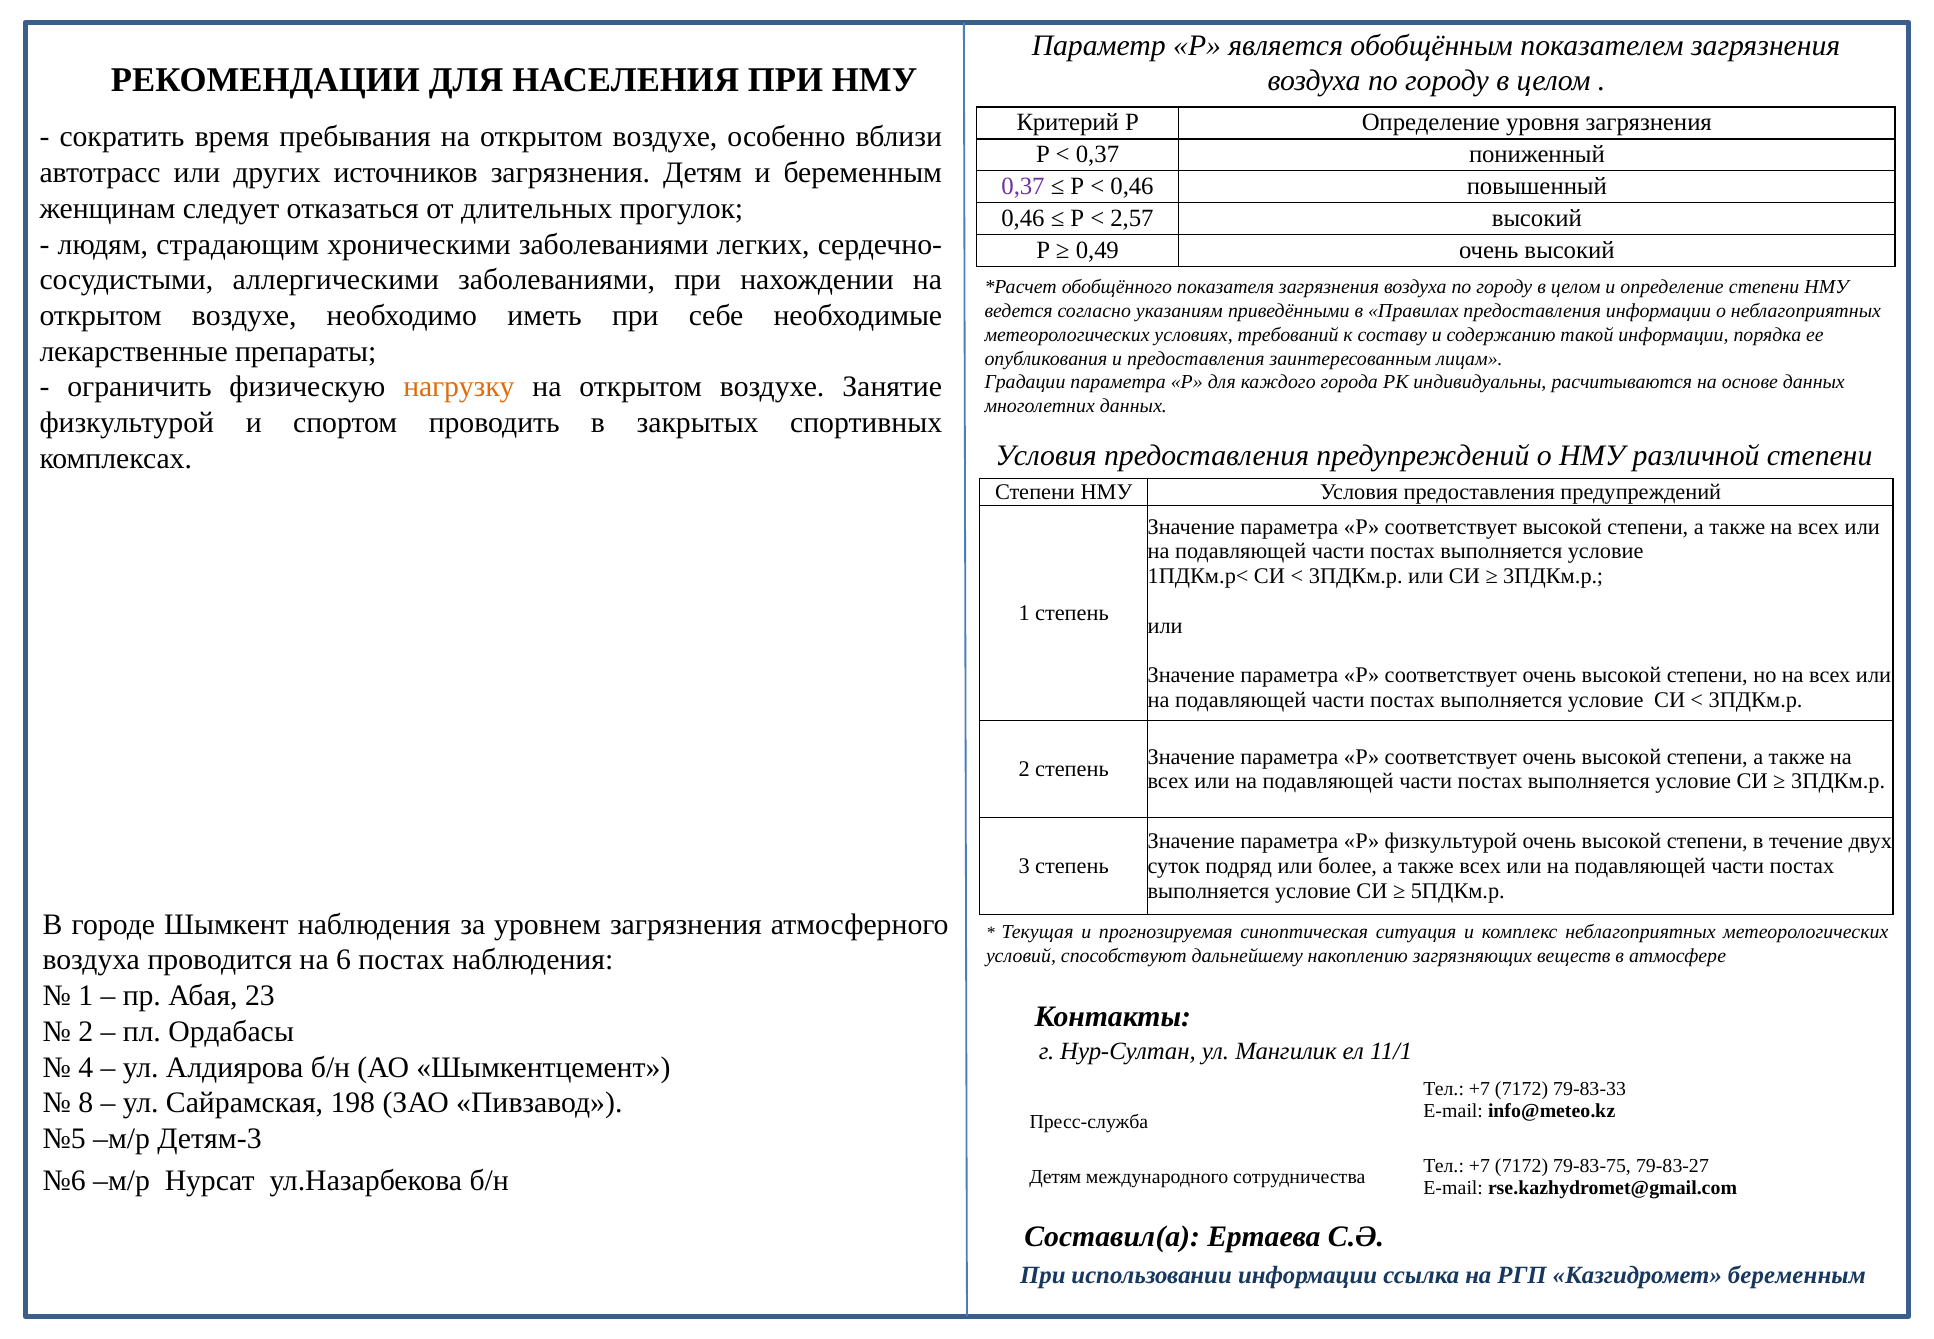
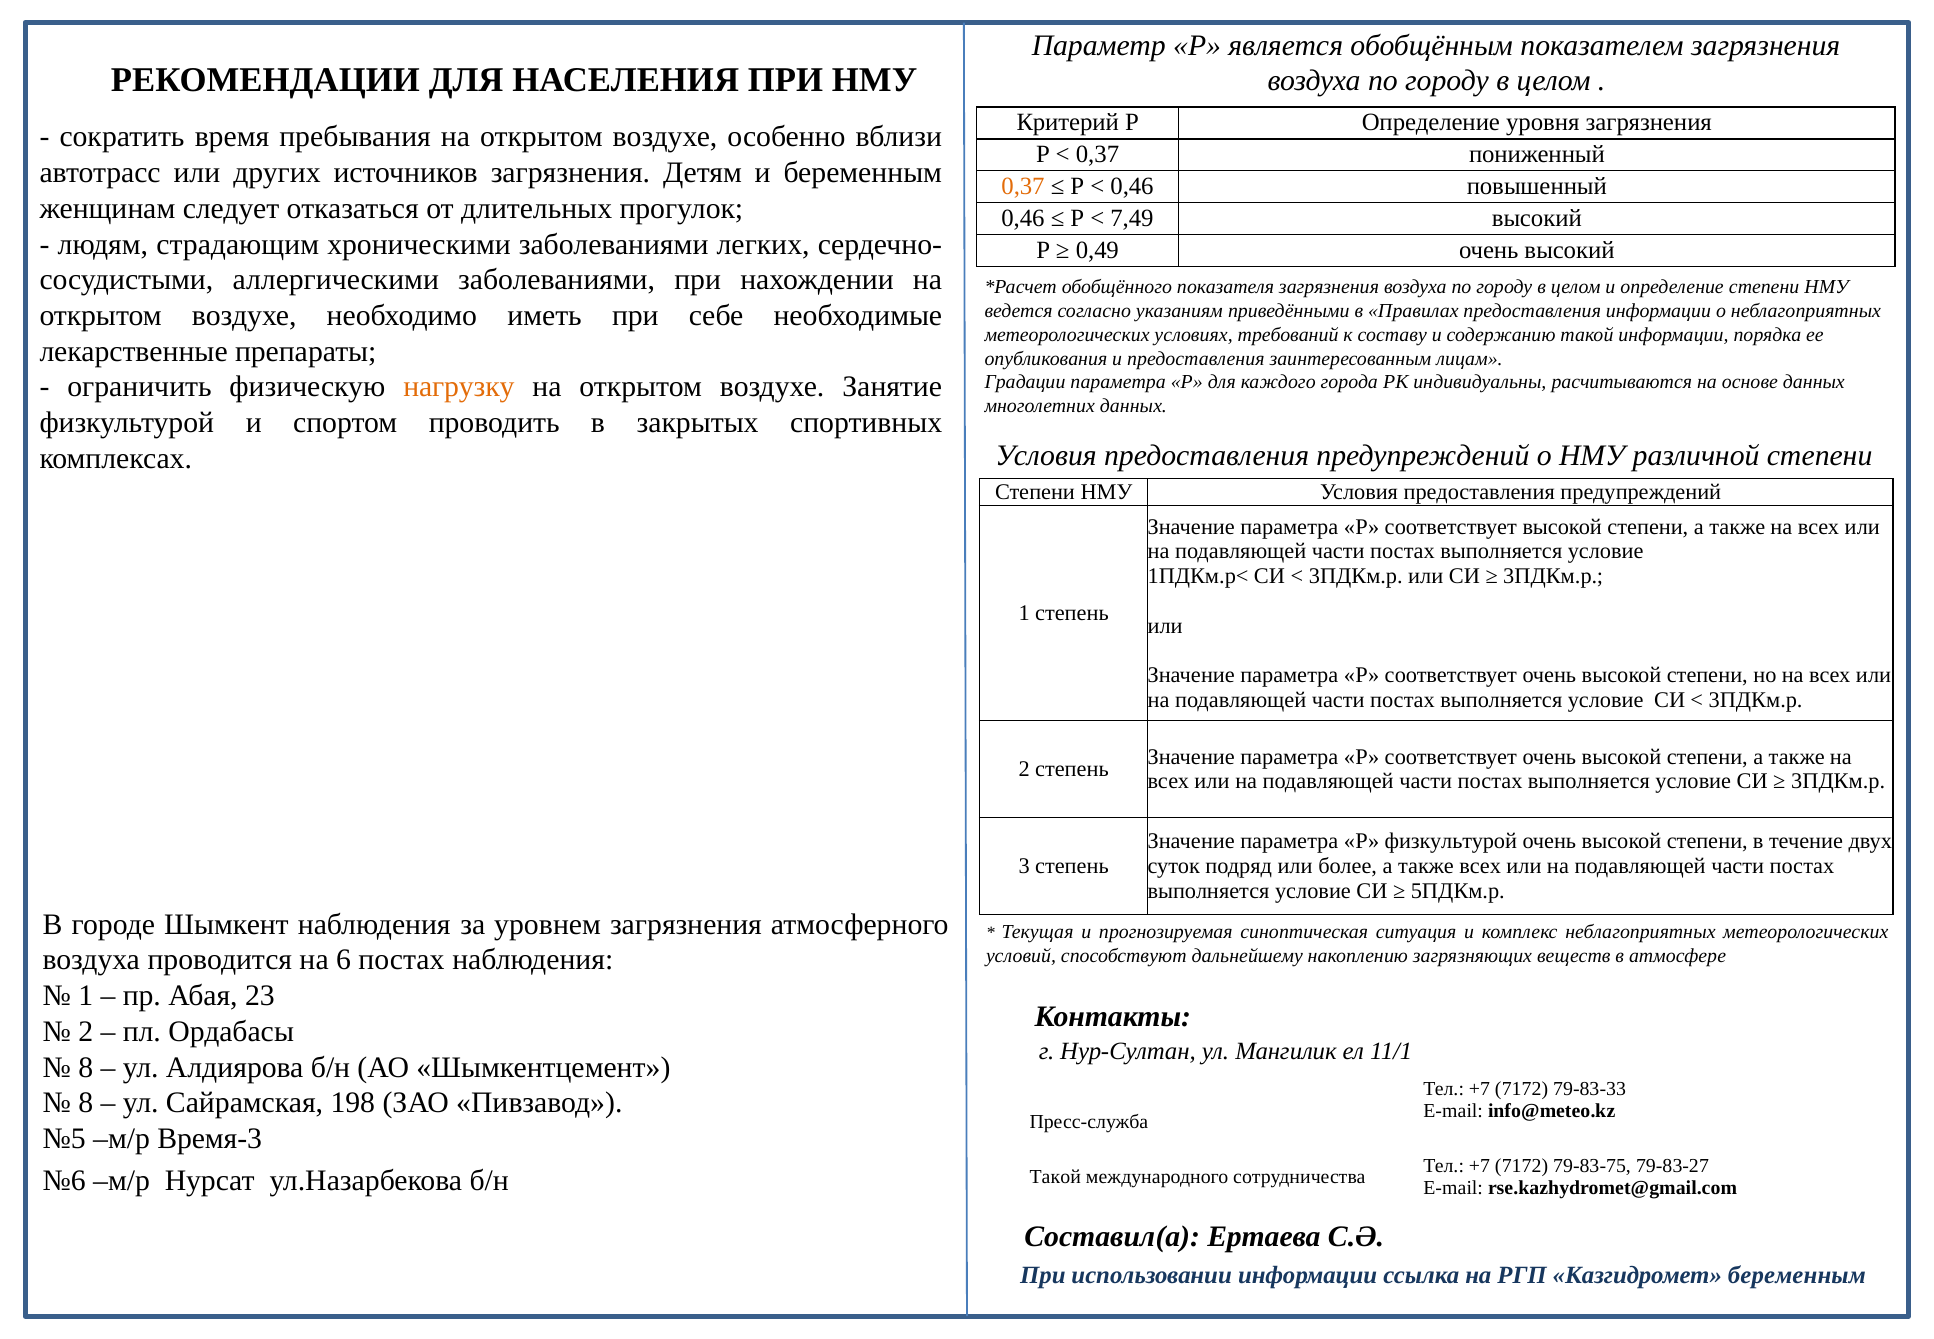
0,37 colour: purple -> orange (1023, 187)
2,57: 2,57 -> 7,49 (1132, 218)
4: 4 -> 8 (86, 1067)
Детям-3: Детям-3 -> Время-3 (210, 1139)
Детям: Детям -> Такой (1055, 1177)
